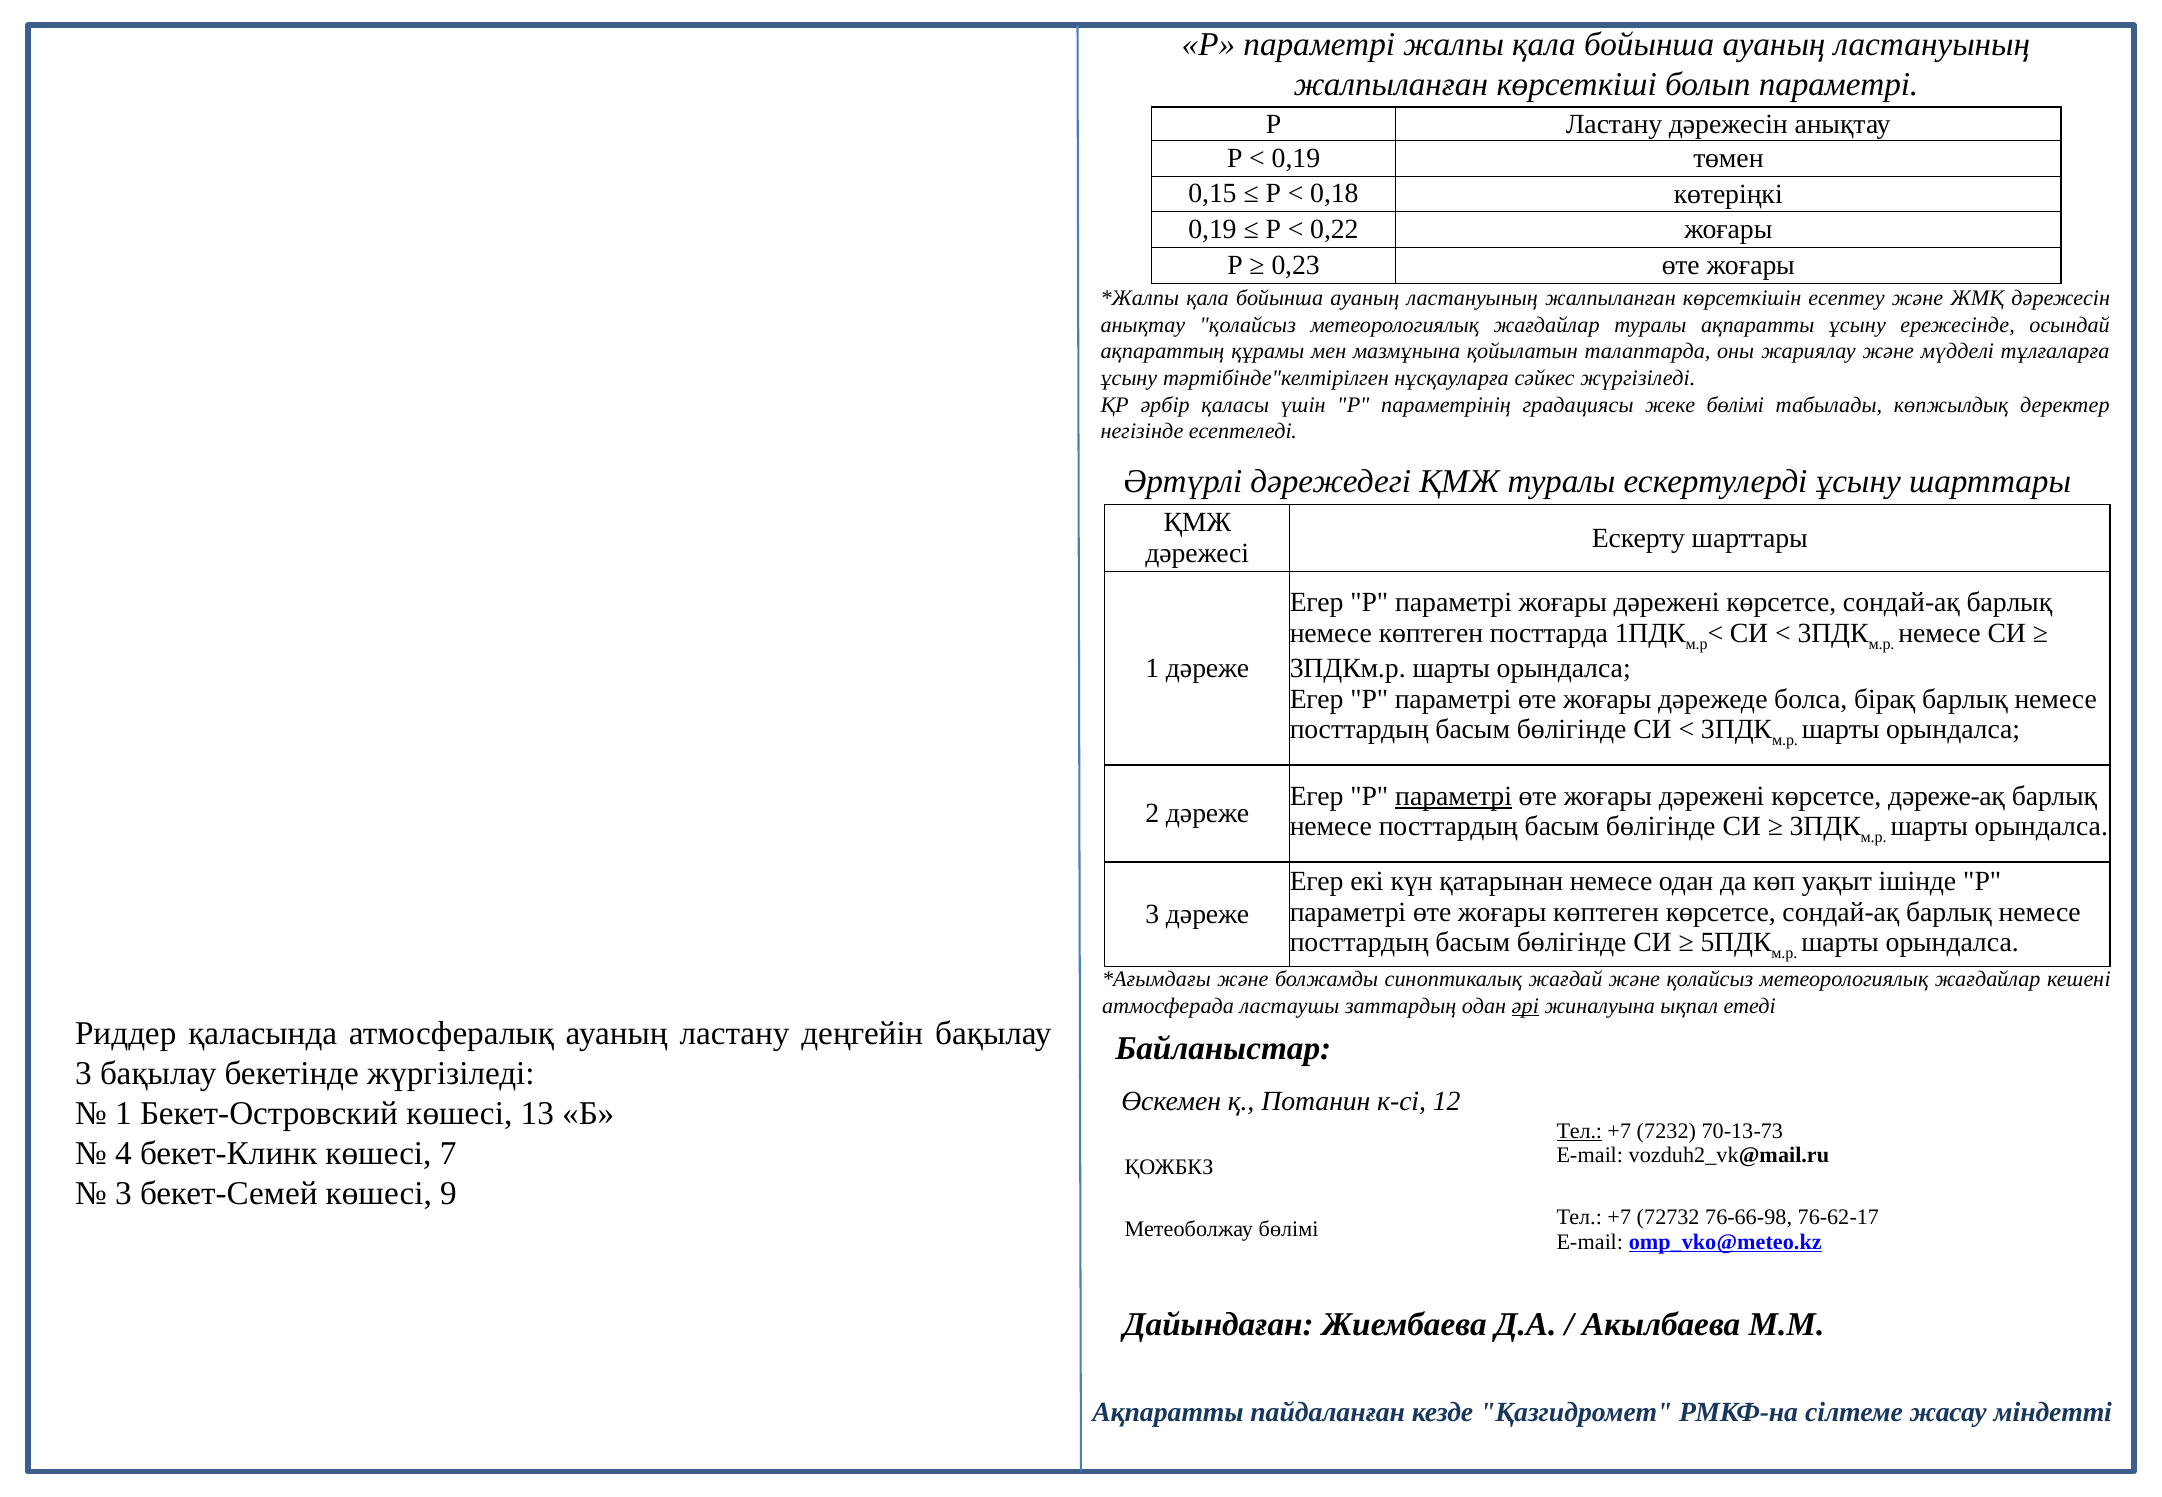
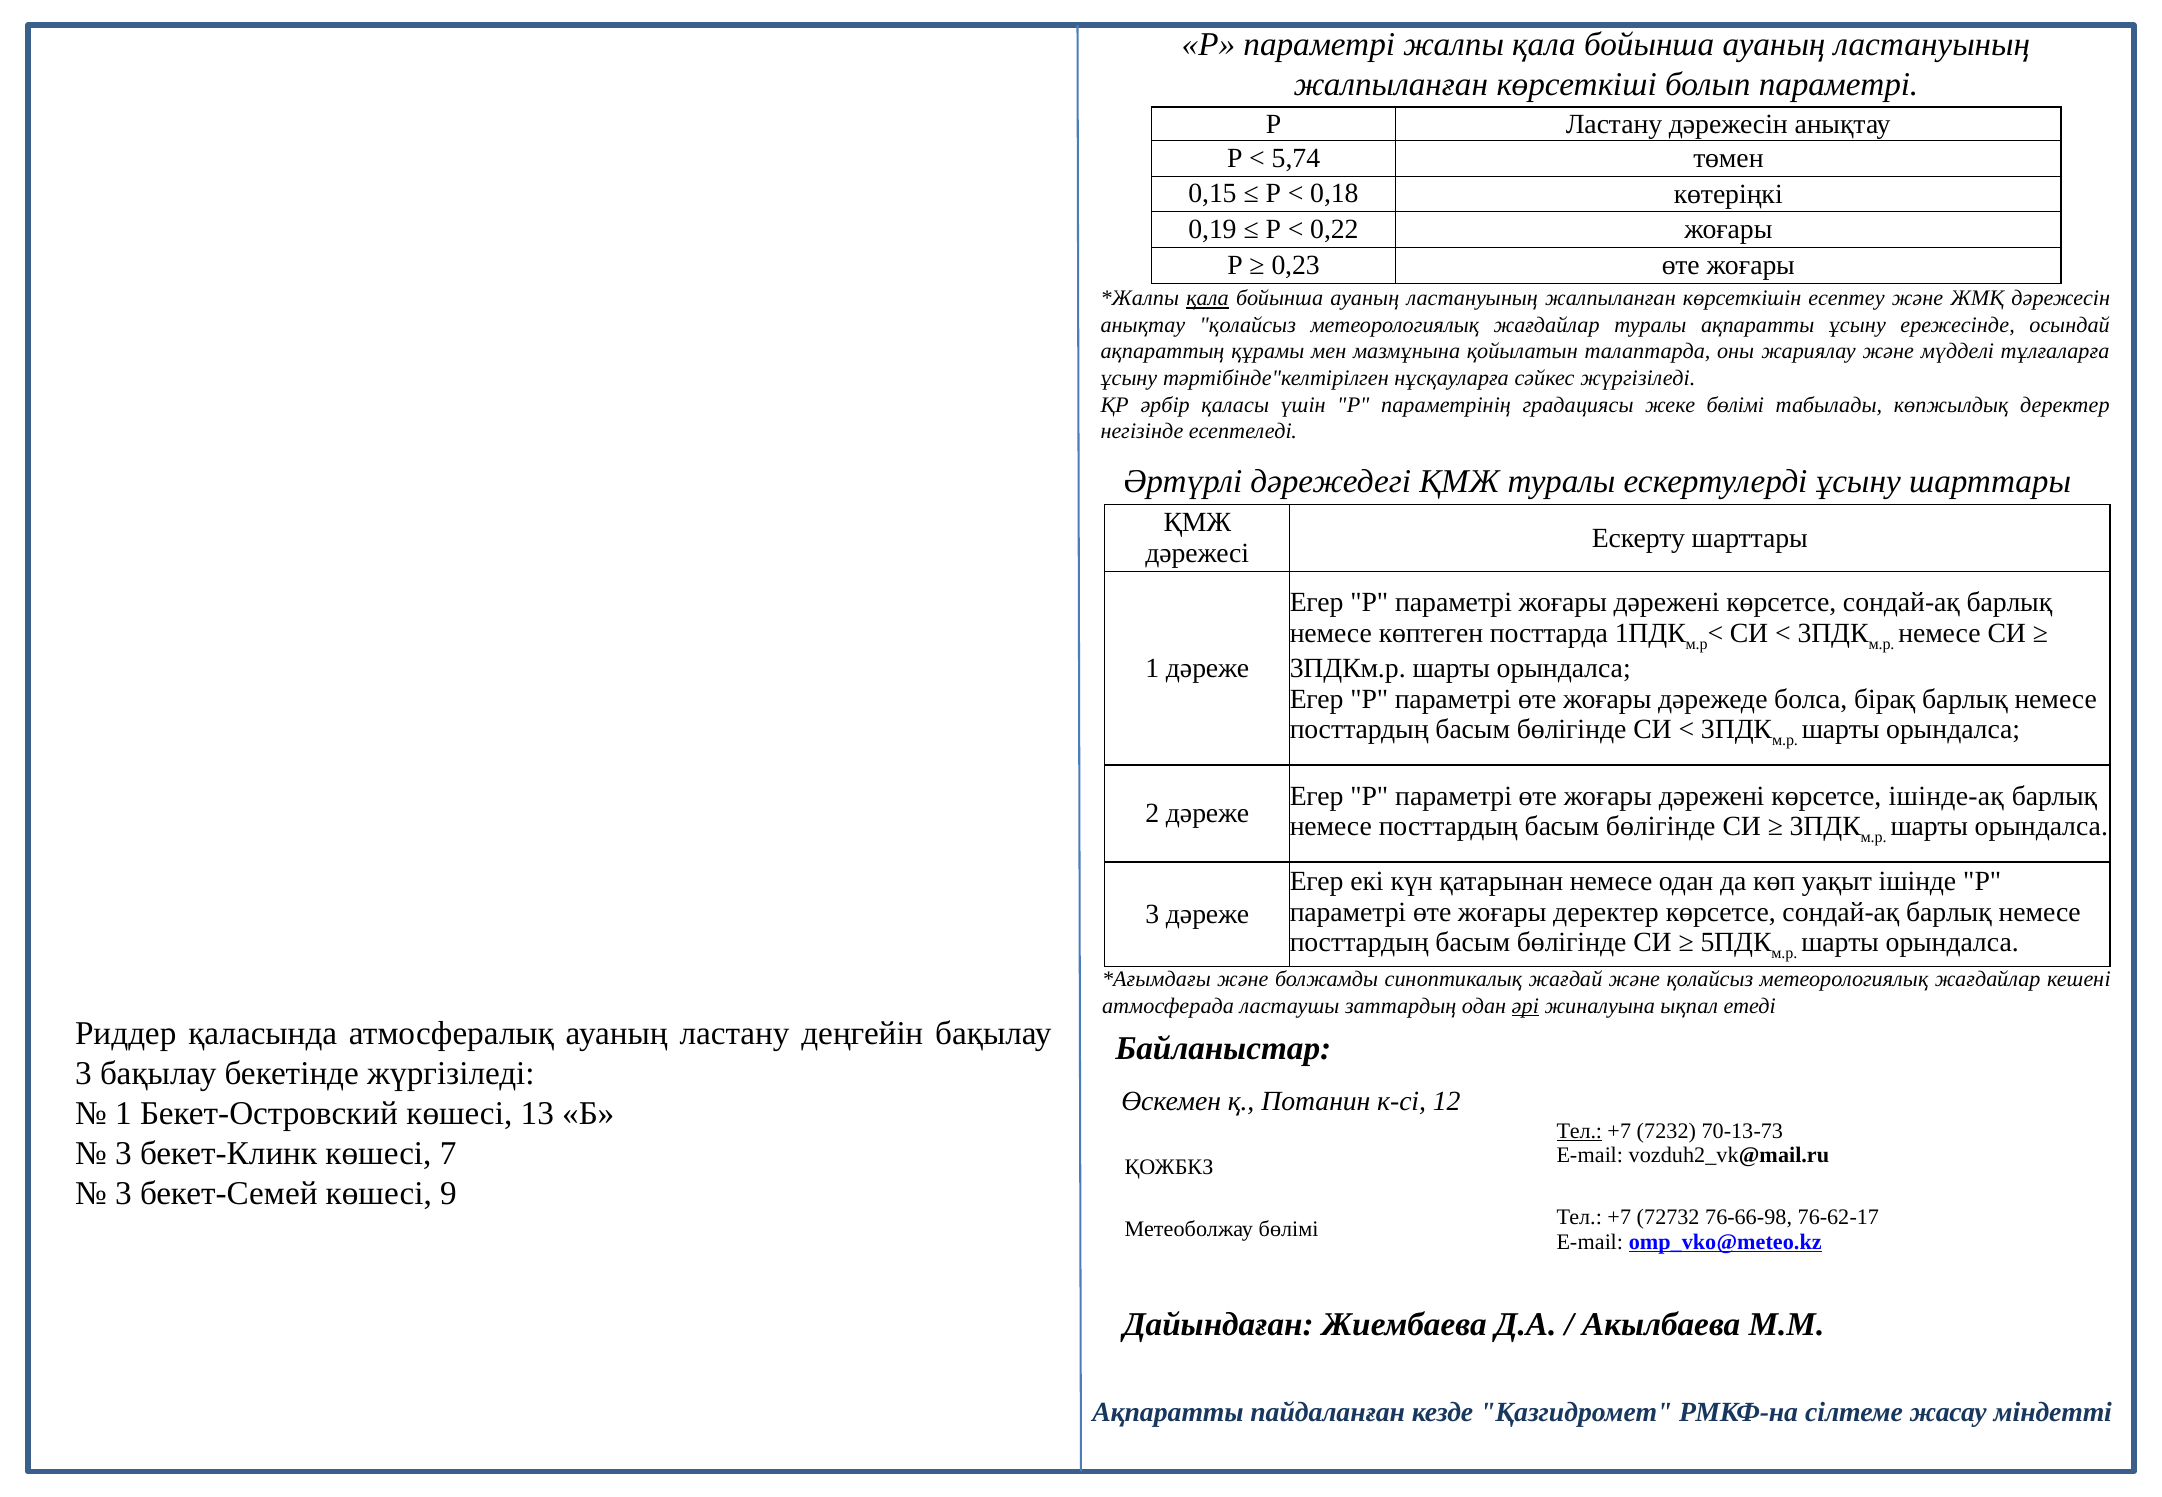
0,19: 0,19 -> 5,74 (1296, 158)
қала underline: none -> present (1208, 298)
параметрі underline: present -> none (1454, 796)
дәреже-ақ: дәреже-ақ -> ішінде-ақ (1946, 796)
жоғары көптеген: көптеген -> деректер (1606, 912)
4: 4 -> 3 (123, 1153)
